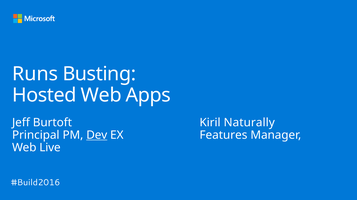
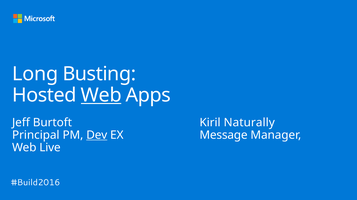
Runs: Runs -> Long (35, 74)
Web underline: none -> present (101, 95)
Features: Features -> Message (224, 136)
